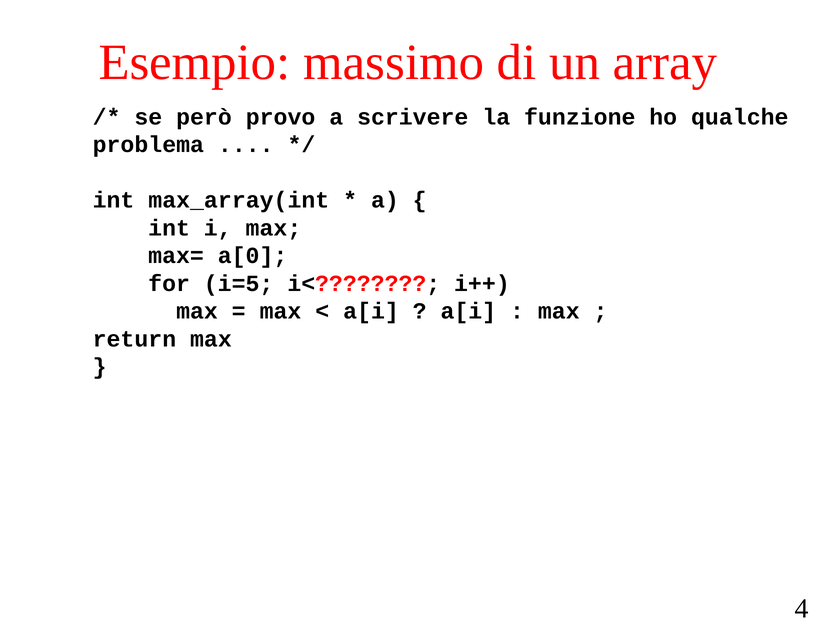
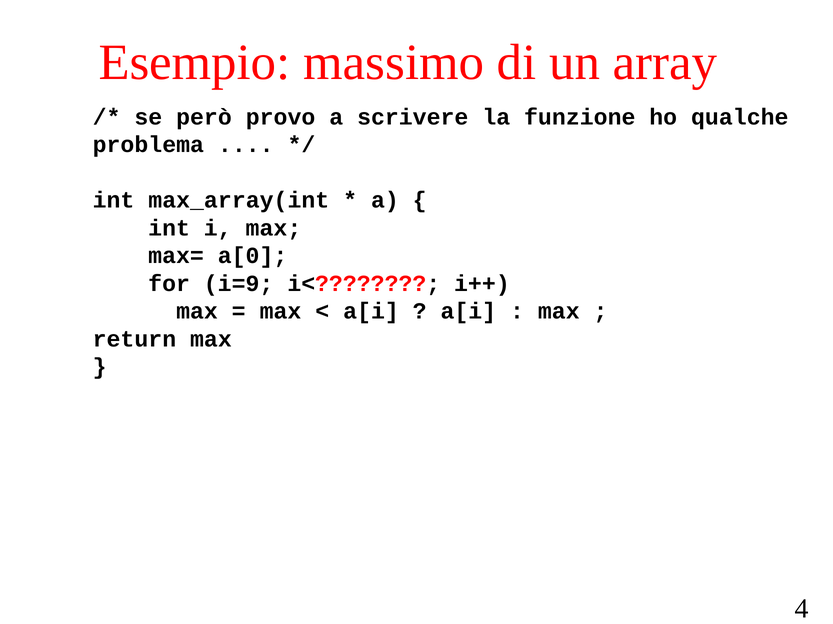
i=5: i=5 -> i=9 (239, 284)
